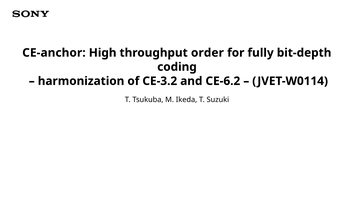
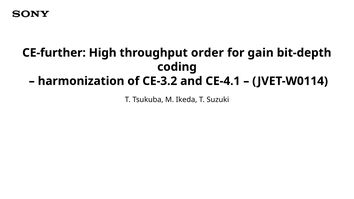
CE-anchor: CE-anchor -> CE-further (54, 53)
fully: fully -> gain (261, 53)
CE-6.2: CE-6.2 -> CE-4.1 (223, 81)
